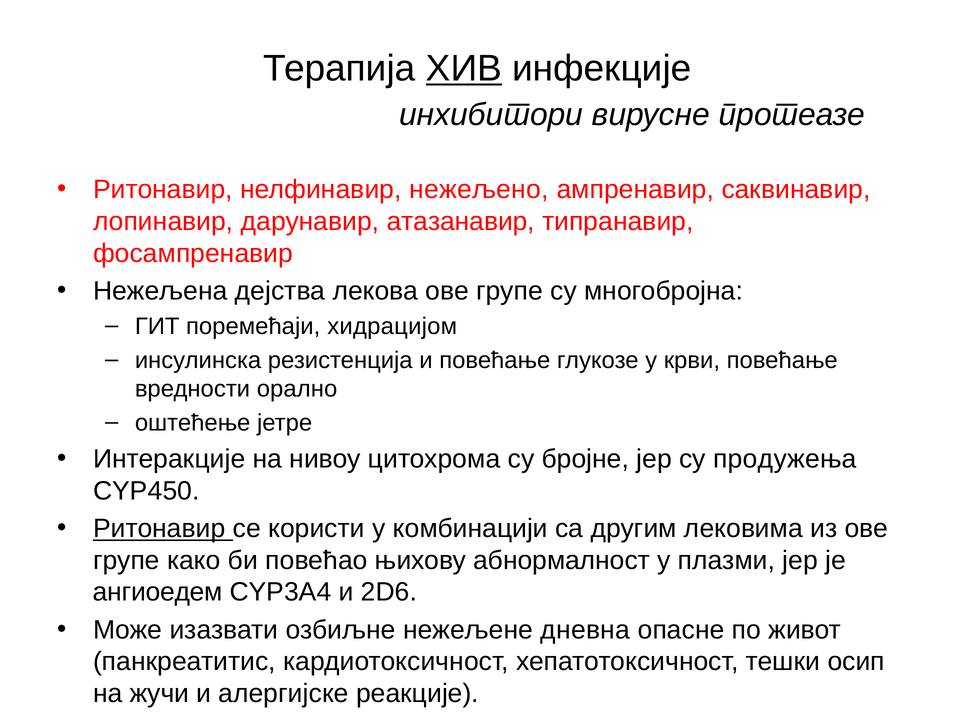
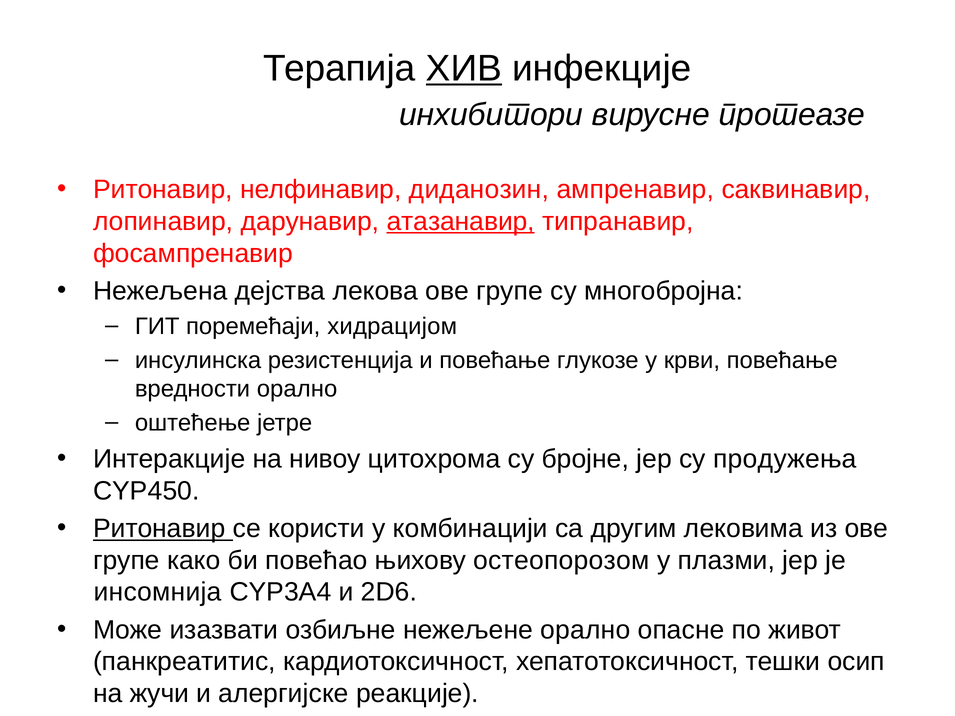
нежељено: нежељено -> диданозин (479, 190)
атазанавир underline: none -> present (461, 222)
абнормалност: абнормалност -> остеопорозом (561, 561)
ангиоедем: ангиоедем -> инсомнија (158, 592)
нежељене дневна: дневна -> орално (585, 630)
